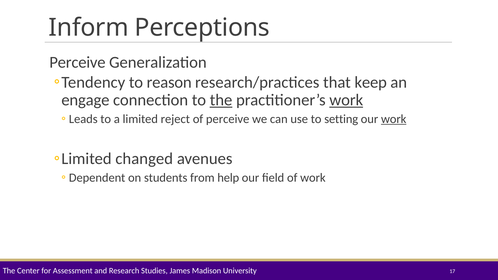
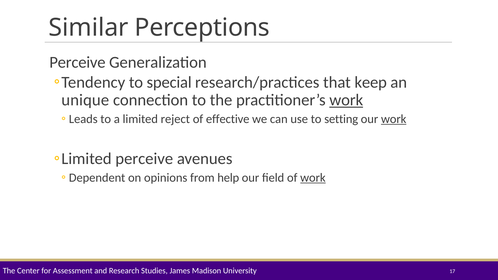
Inform: Inform -> Similar (89, 28)
reason: reason -> special (169, 82)
engage: engage -> unique (85, 100)
the underline: present -> none (221, 100)
of perceive: perceive -> effective (228, 119)
changed: changed -> perceive (144, 159)
students: students -> opinions (166, 178)
work underline: none -> present (313, 178)
